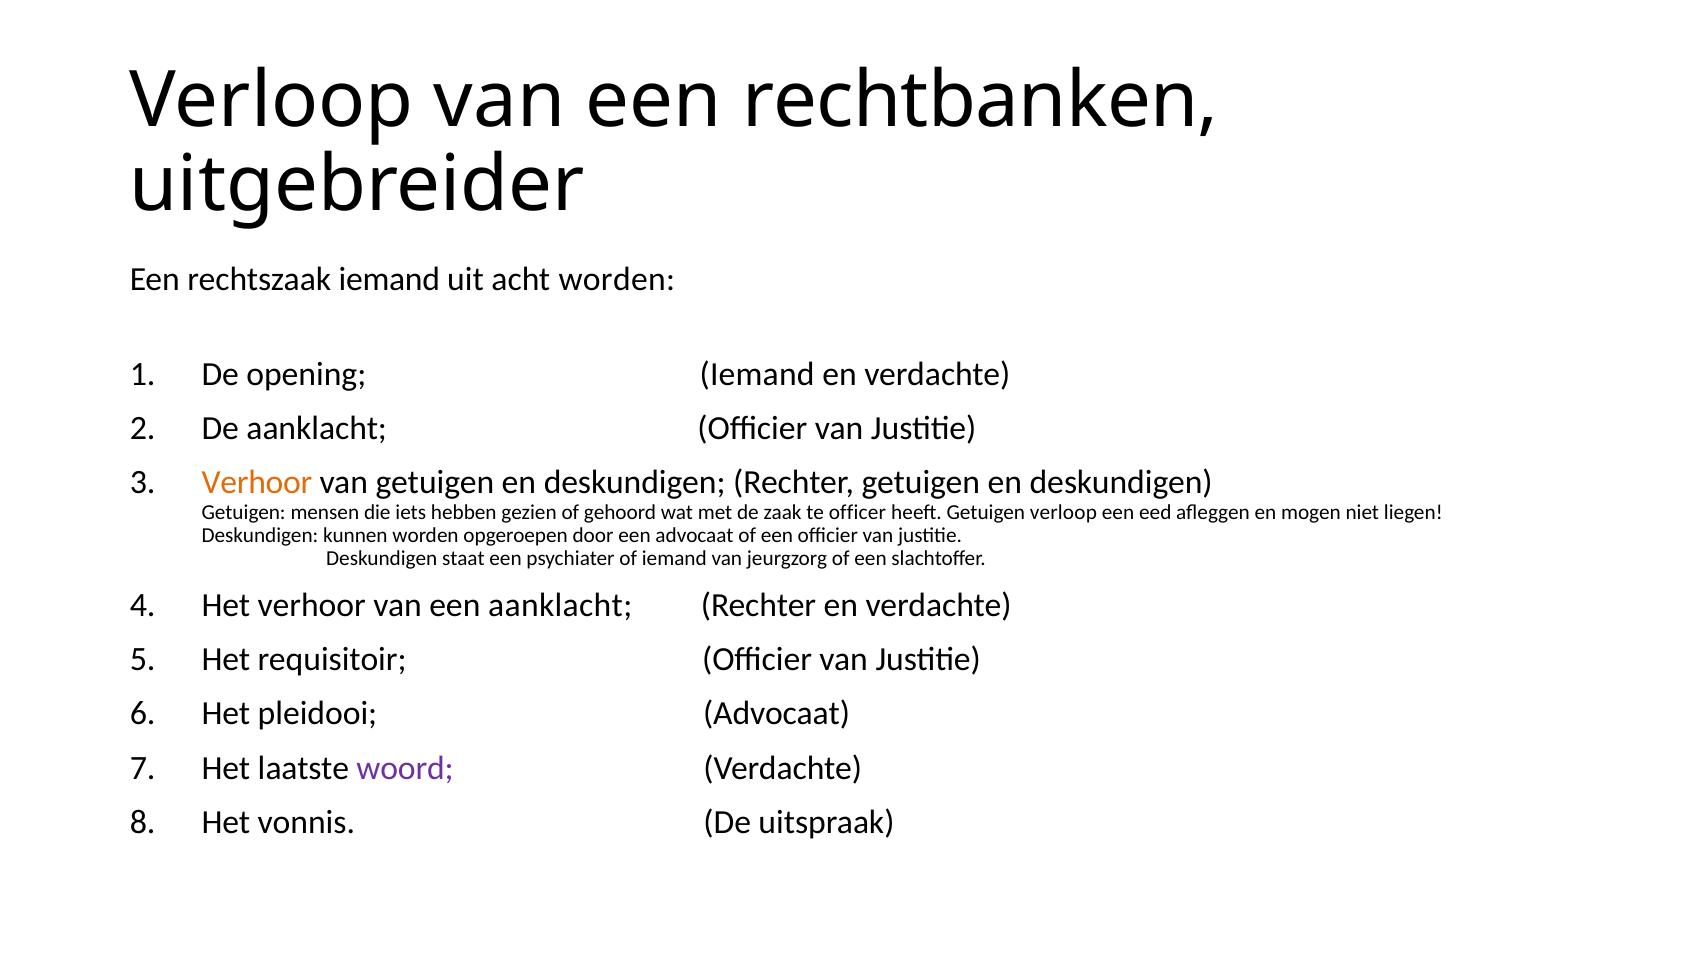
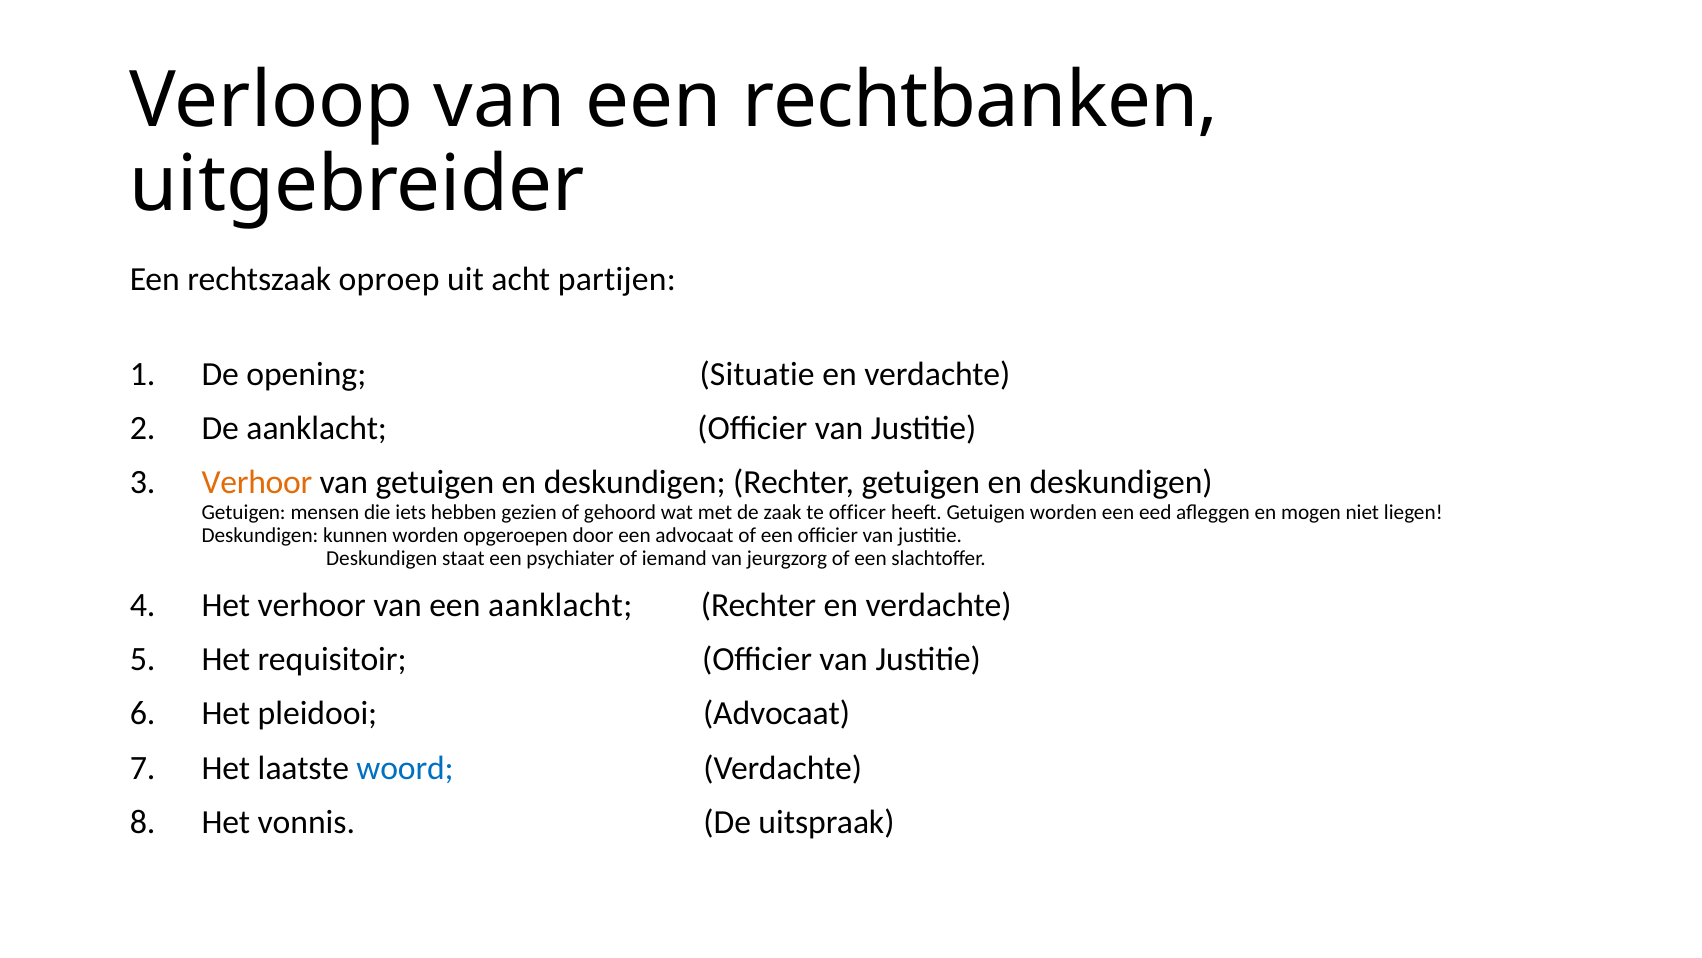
rechtszaak iemand: iemand -> oproep (389, 279)
acht worden: worden -> partijen (617, 279)
opening Iemand: Iemand -> Situatie (757, 374)
Getuigen verloop: verloop -> worden (1063, 512)
woord colour: purple -> blue (405, 767)
